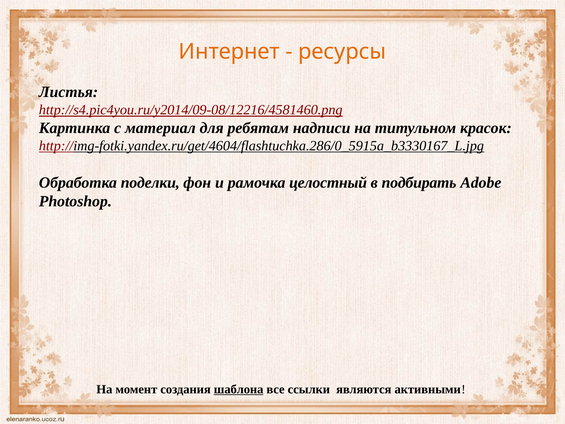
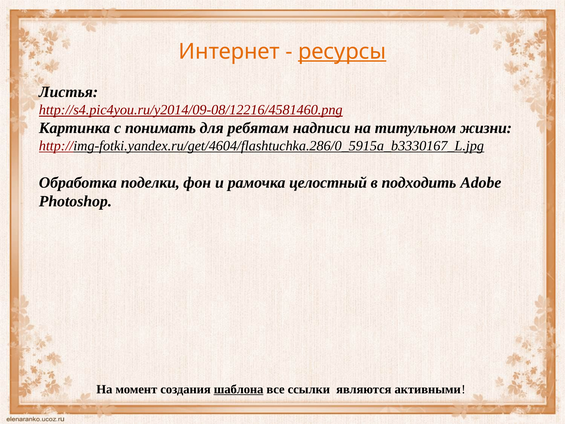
ресурсы underline: none -> present (342, 51)
материал: материал -> понимать (160, 128)
красок: красок -> жизни (486, 128)
подбирать: подбирать -> подходить (419, 182)
